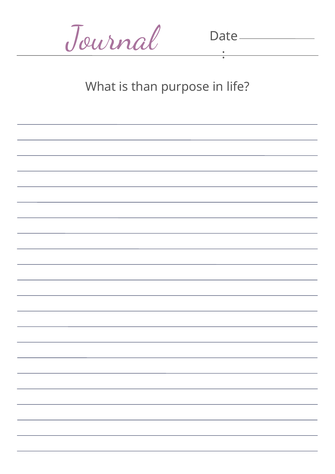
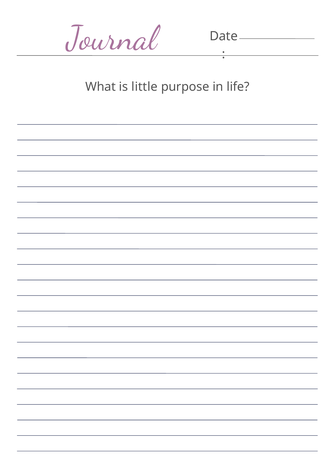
than: than -> little (145, 87)
